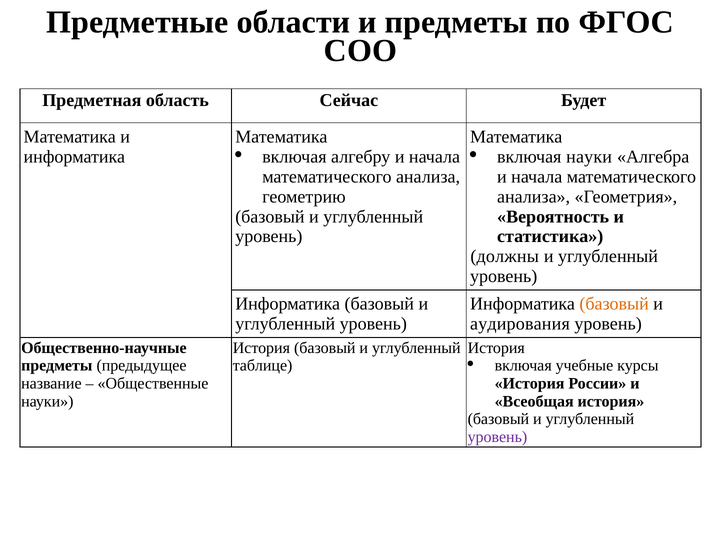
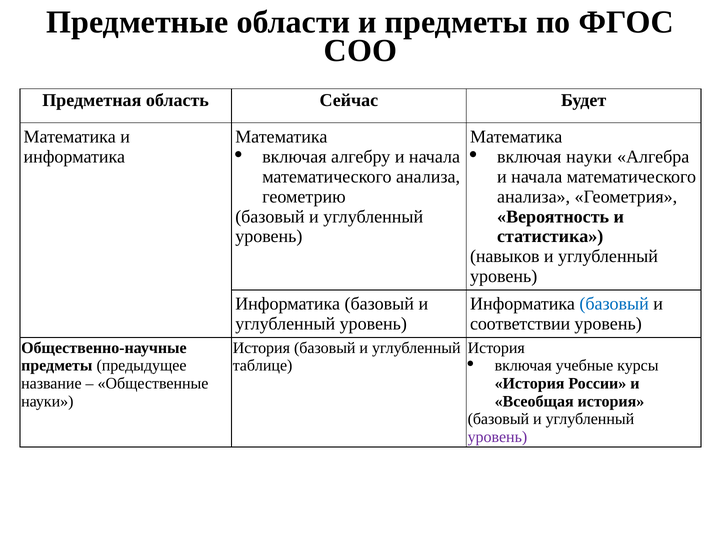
должны: должны -> навыков (505, 256)
базовый colour: orange -> blue (614, 304)
аудирования: аудирования -> соответствии (520, 324)
